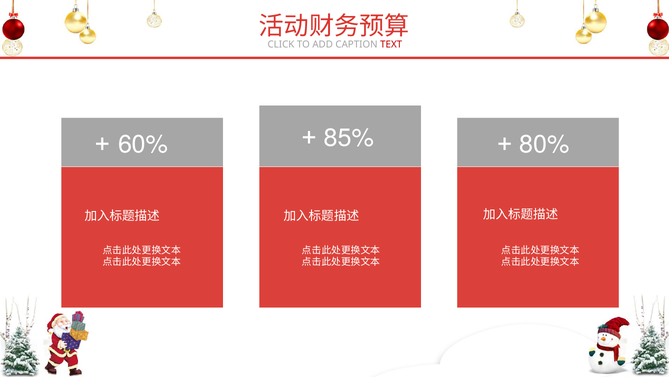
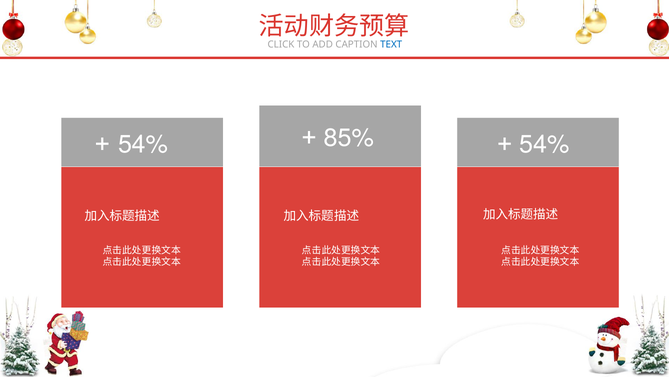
TEXT colour: red -> blue (391, 44)
60%: 60% -> 54% (143, 144)
80%: 80% -> 54% (545, 144)
